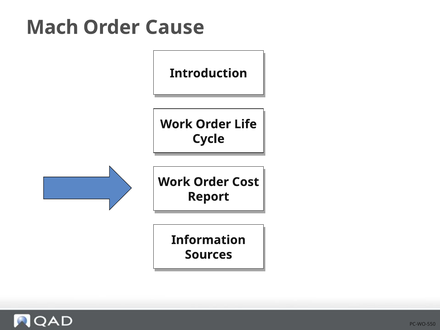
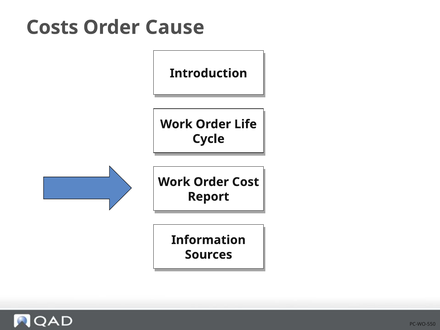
Mach: Mach -> Costs (52, 27)
